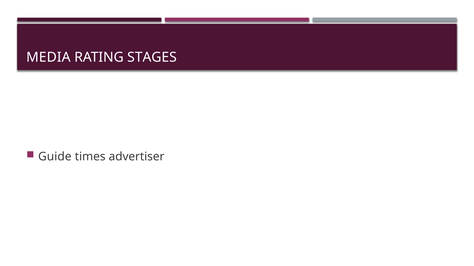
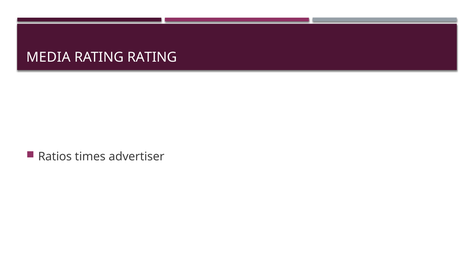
RATING STAGES: STAGES -> RATING (152, 58)
Guide: Guide -> Ratios (55, 157)
